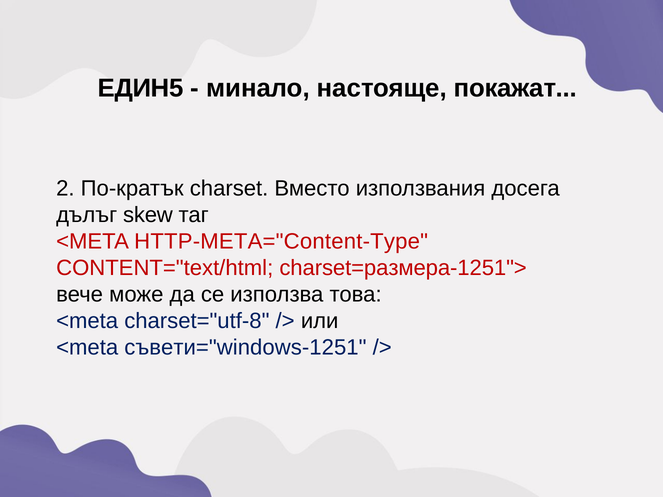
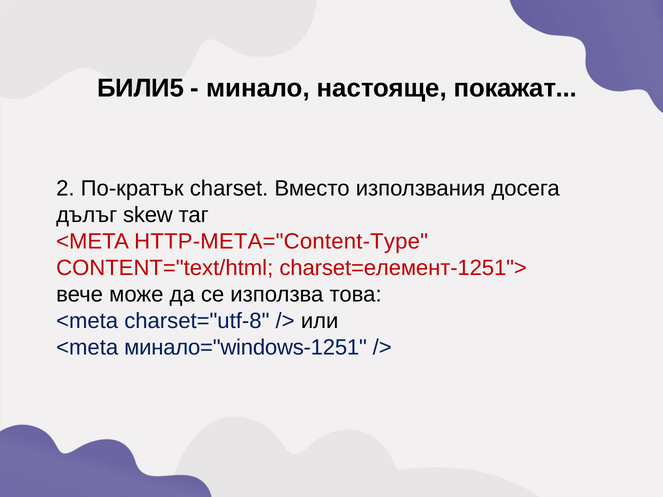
ЕДИН5: ЕДИН5 -> БИЛИ5 (141, 88)
charset=размера-1251">: charset=размера-1251"> -> charset=елемент-1251"> (403, 268)
съвети="windows-1251: съвети="windows-1251 -> минало="windows-1251 (246, 347)
